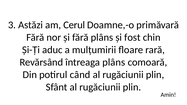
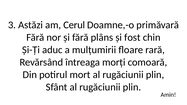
întreaga plâns: plâns -> morți (114, 62)
când: când -> mort (80, 75)
